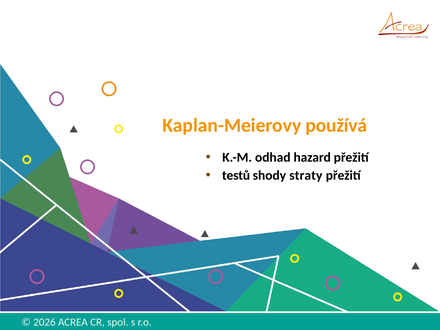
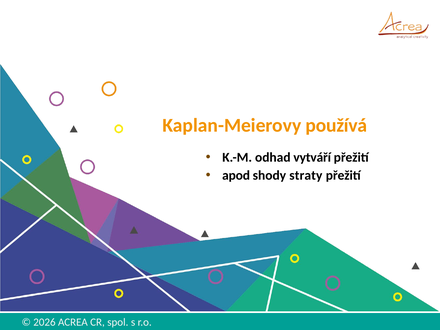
hazard: hazard -> vytváří (312, 158)
testů: testů -> apod (236, 175)
